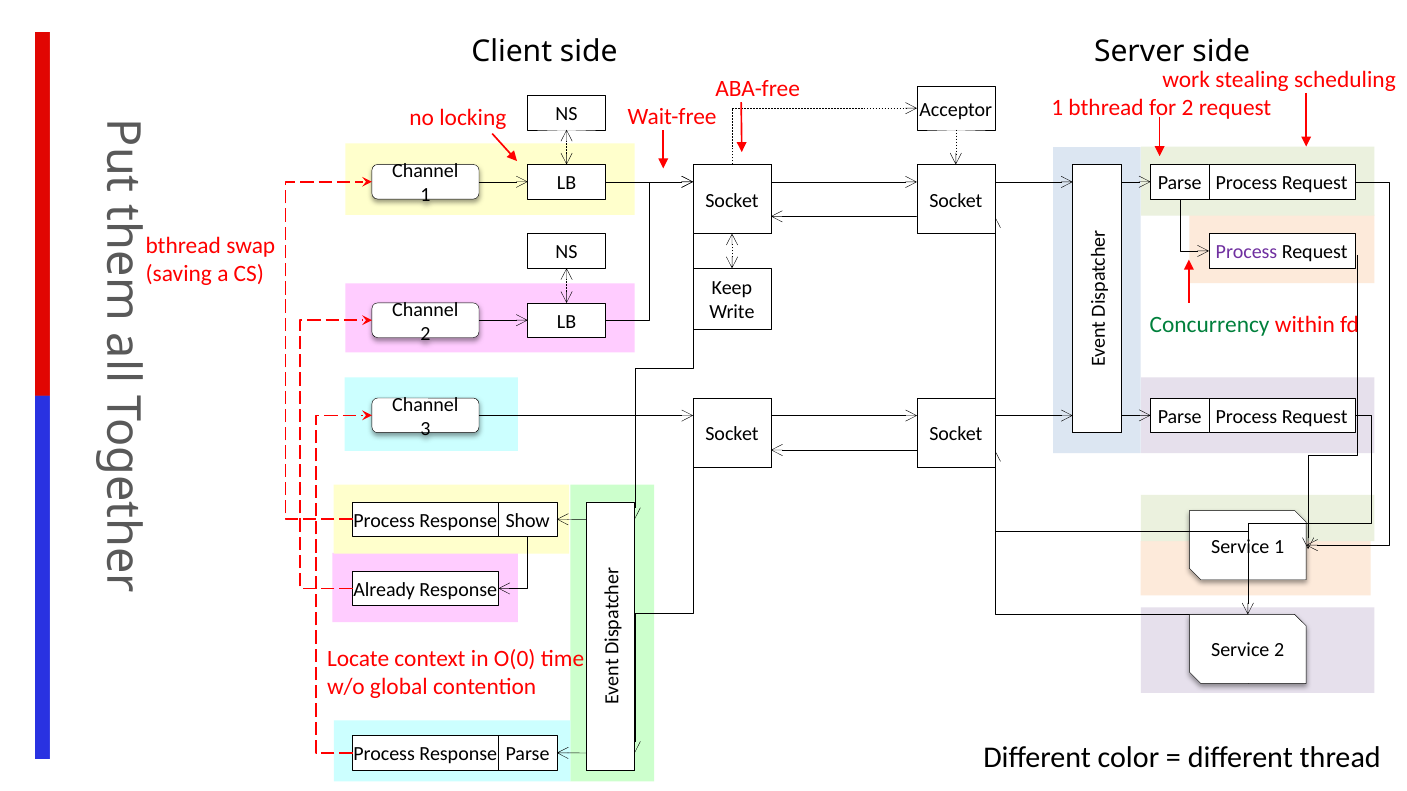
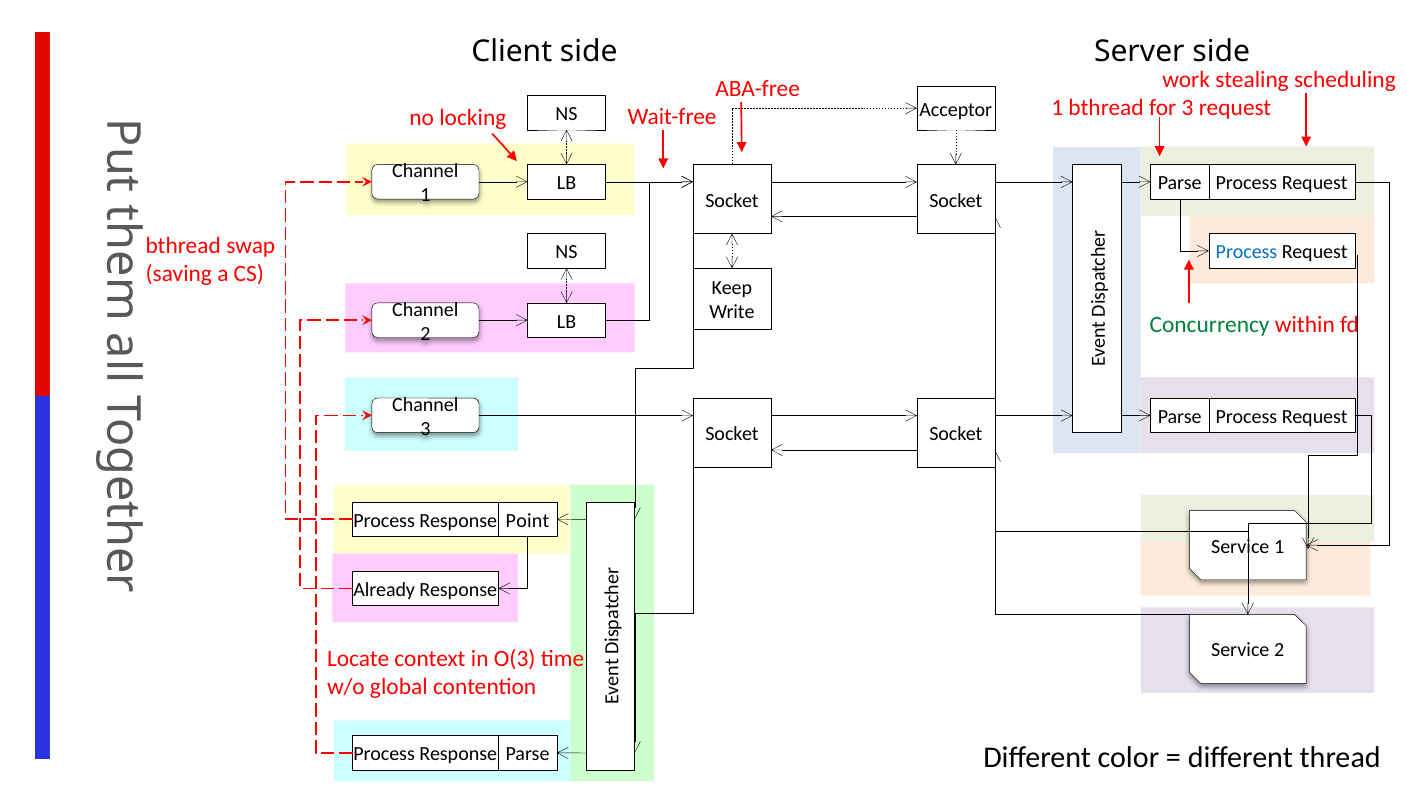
for 2: 2 -> 3 (1188, 108)
Process colour: purple -> blue (1247, 252)
Show: Show -> Point (527, 521)
O(0: O(0 -> O(3 (515, 659)
